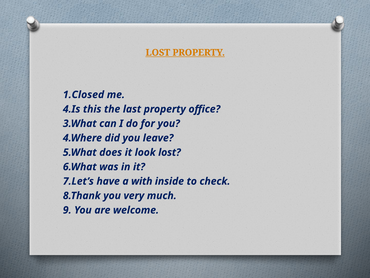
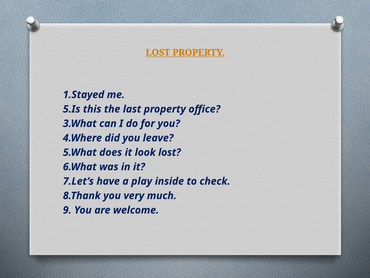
1.Closed: 1.Closed -> 1.Stayed (84, 95)
4.Is: 4.Is -> 5.Is (72, 109)
with: with -> play (142, 181)
